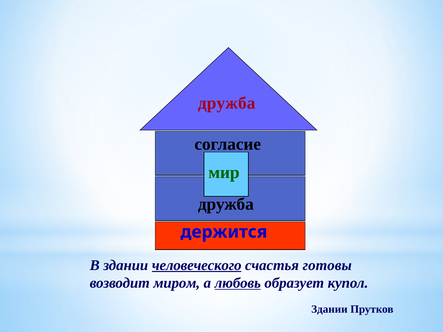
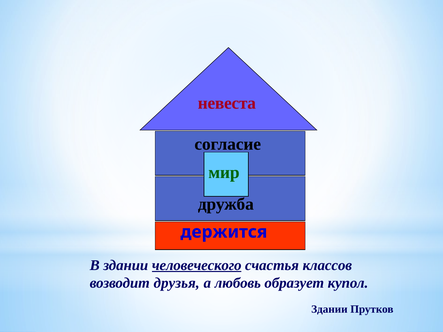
дружба: дружба -> невеста (227, 103)
готовы: готовы -> классов (327, 265)
миром: миром -> друзья (177, 283)
любовь underline: present -> none (238, 283)
